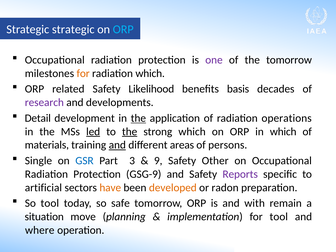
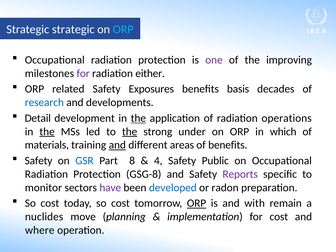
the tomorrow: tomorrow -> improving (289, 60)
for colour: orange -> purple (83, 73)
radiation which: which -> either (150, 73)
Likelihood: Likelihood -> Exposures (151, 89)
research colour: purple -> blue (44, 102)
the underline: none -> present (47, 132)
led underline: present -> none (93, 132)
strong which: which -> under (192, 132)
of persons: persons -> benefits (228, 145)
Single: Single -> Safety (39, 161)
3: 3 -> 8 (132, 161)
9: 9 -> 4 (158, 161)
Other: Other -> Public (215, 161)
GSG-9: GSG-9 -> GSG-8 (144, 174)
artificial: artificial -> monitor (43, 188)
have colour: orange -> purple (110, 188)
developed colour: orange -> blue (173, 188)
tool: tool -> cost (50, 203)
today so safe: safe -> cost (120, 203)
ORP underline: none -> present (197, 203)
situation: situation -> nuclides (44, 217)
for tool: tool -> cost (279, 217)
